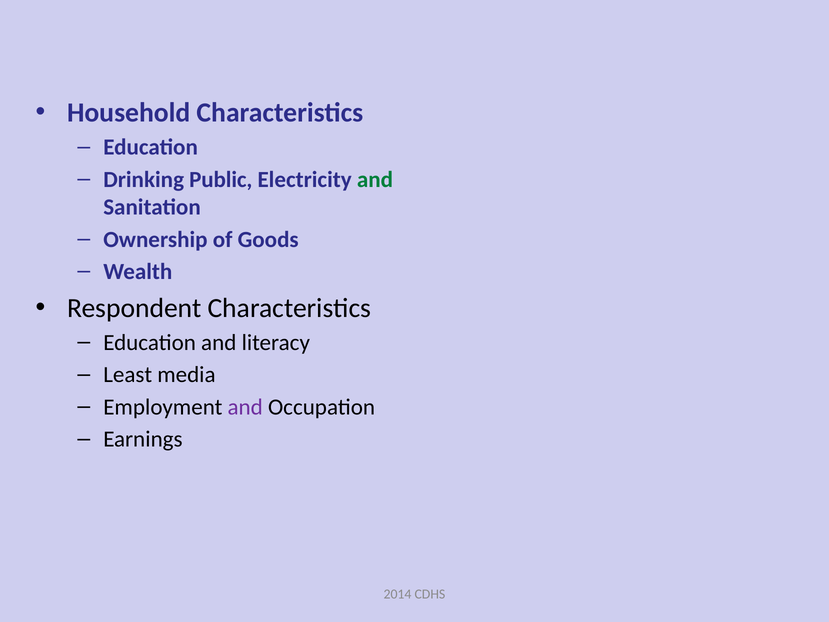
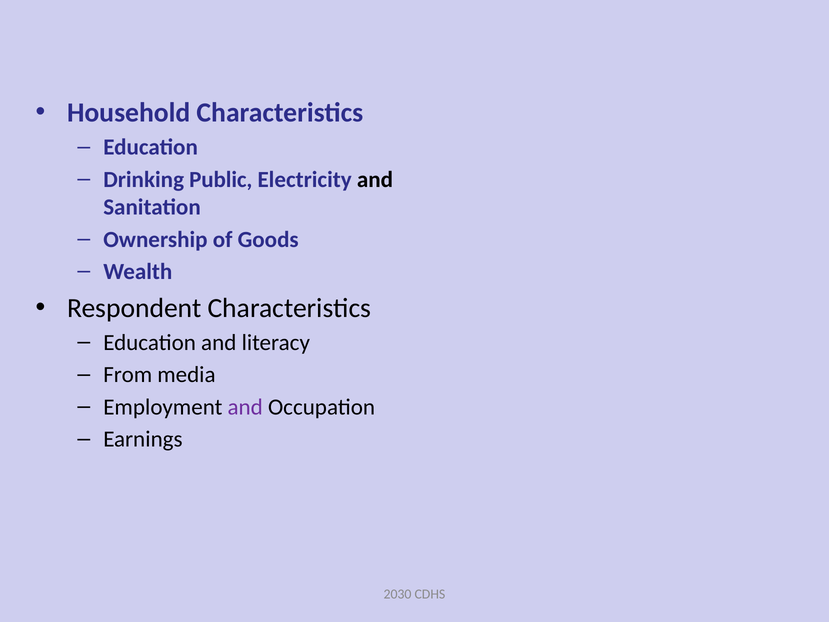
and colour: green -> black (375, 179)
Least: Least -> From (128, 375)
2014: 2014 -> 2030 (397, 594)
